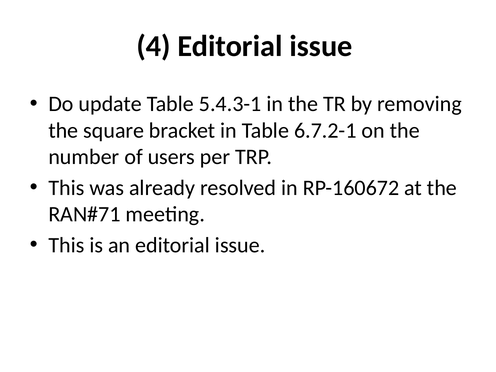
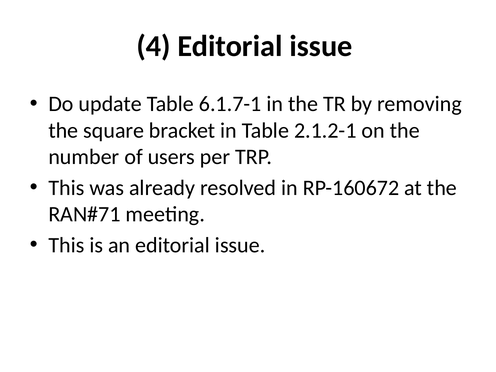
5.4.3-1: 5.4.3-1 -> 6.1.7-1 (230, 104)
6.7.2-1: 6.7.2-1 -> 2.1.2-1 (325, 131)
